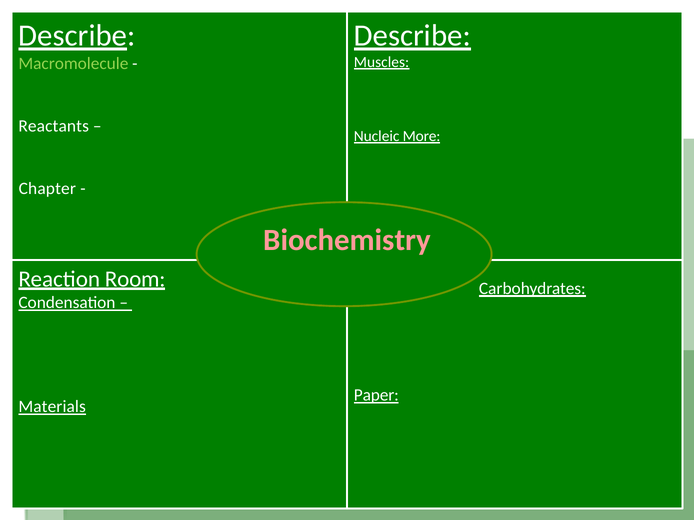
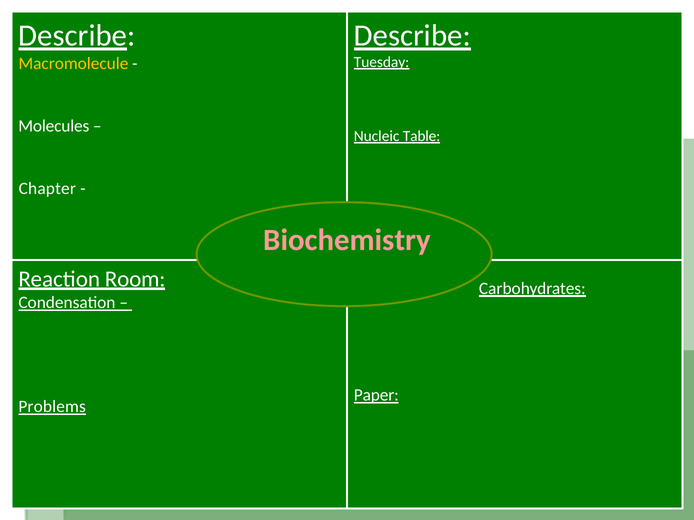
Muscles: Muscles -> Tuesday (382, 62)
Macromolecule colour: light green -> yellow (73, 64)
Reactants: Reactants -> Molecules (54, 126)
More: More -> Table (422, 136)
Materials: Materials -> Problems (52, 407)
